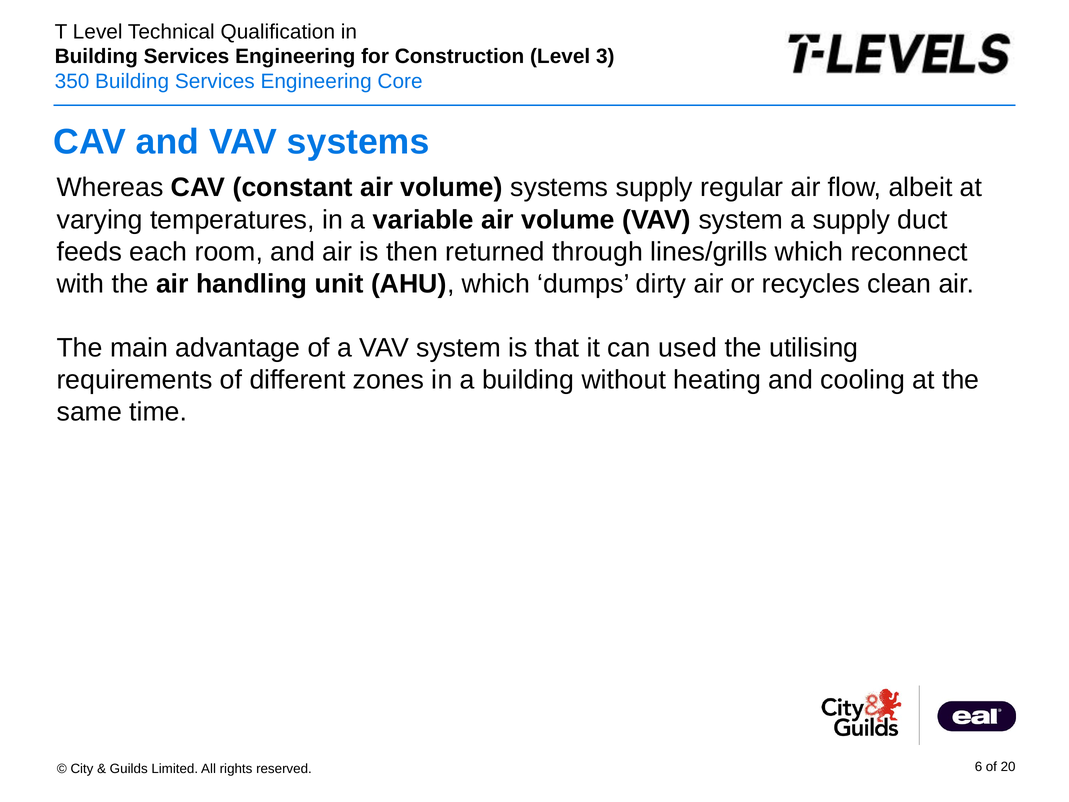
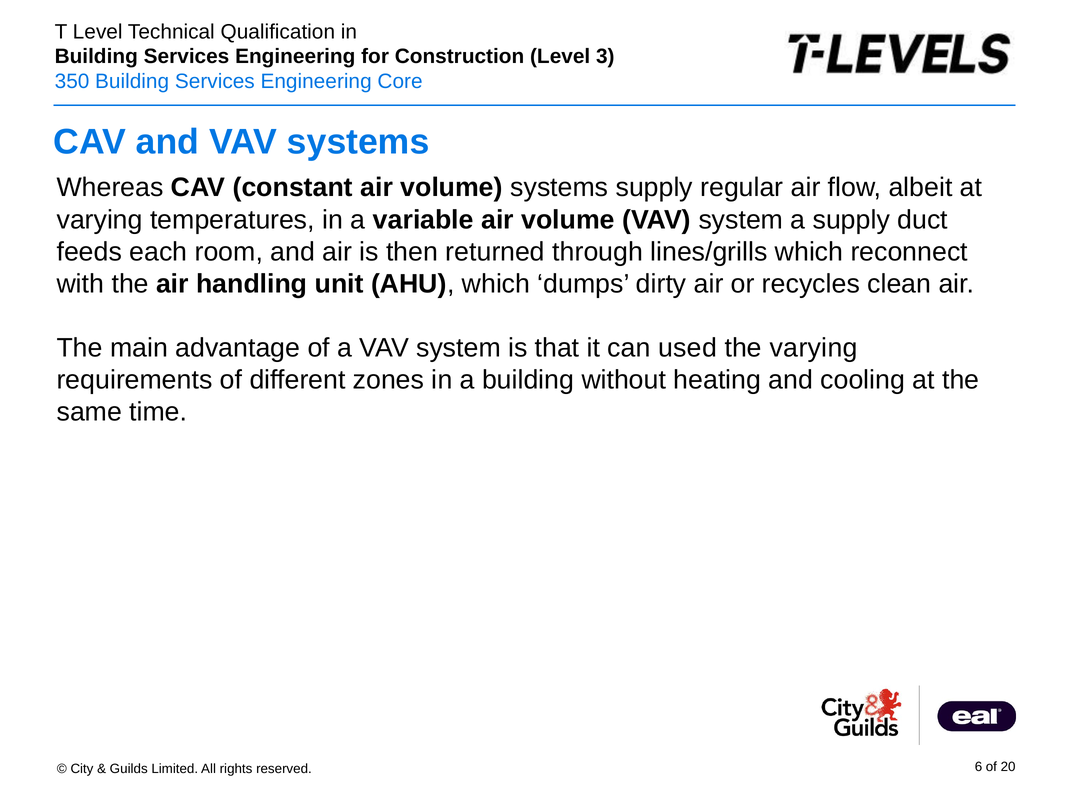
the utilising: utilising -> varying (814, 348)
